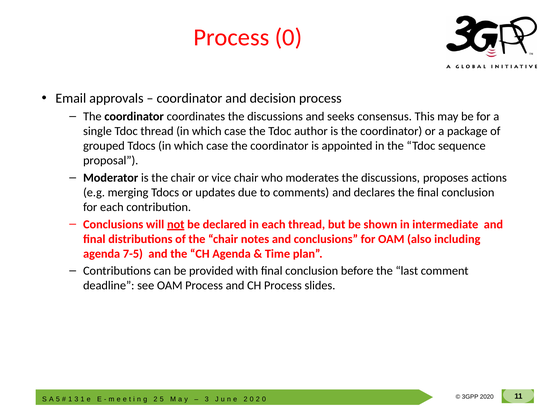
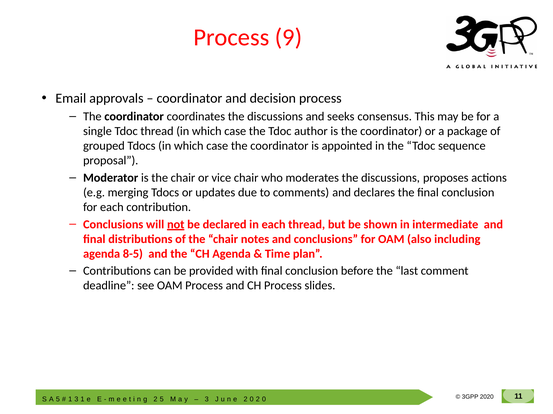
Process 0: 0 -> 9 (289, 37)
7-5: 7-5 -> 8-5 (133, 254)
